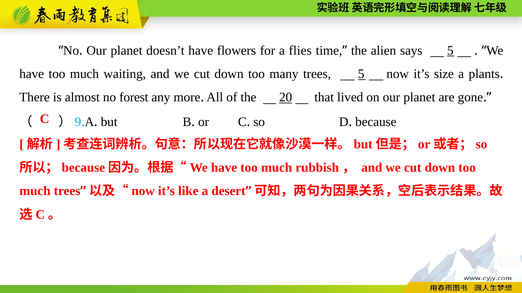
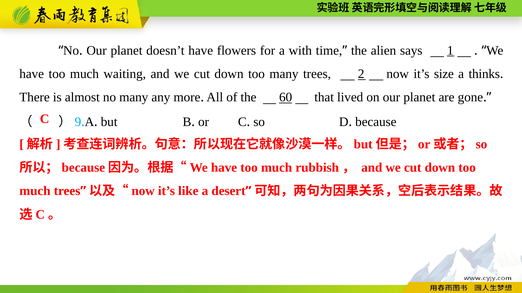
flies: flies -> with (300, 50)
says 5: 5 -> 1 (450, 50)
trees 5: 5 -> 2 (361, 74)
plants: plants -> thinks (484, 74)
no forest: forest -> many (134, 97)
20: 20 -> 60 (286, 97)
